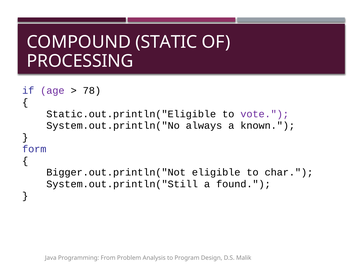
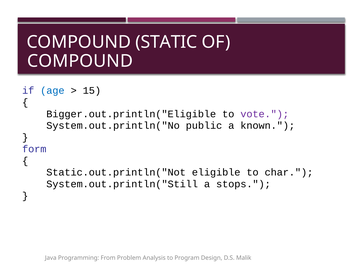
PROCESSING: PROCESSING -> COMPOUND (80, 61)
age colour: purple -> blue (52, 91)
78: 78 -> 15 (92, 91)
Static.out.println("Eligible: Static.out.println("Eligible -> Bigger.out.println("Eligible (131, 114)
always: always -> public (204, 126)
Bigger.out.println("Not: Bigger.out.println("Not -> Static.out.println("Not (116, 173)
found: found -> stops (243, 184)
